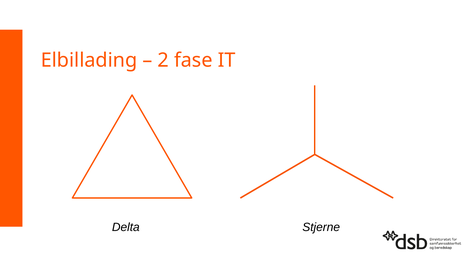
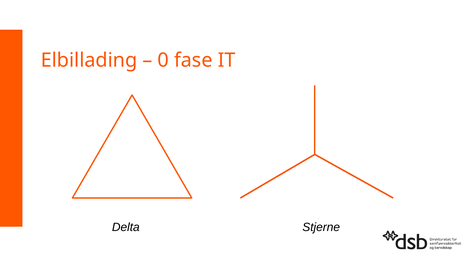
2: 2 -> 0 (163, 60)
